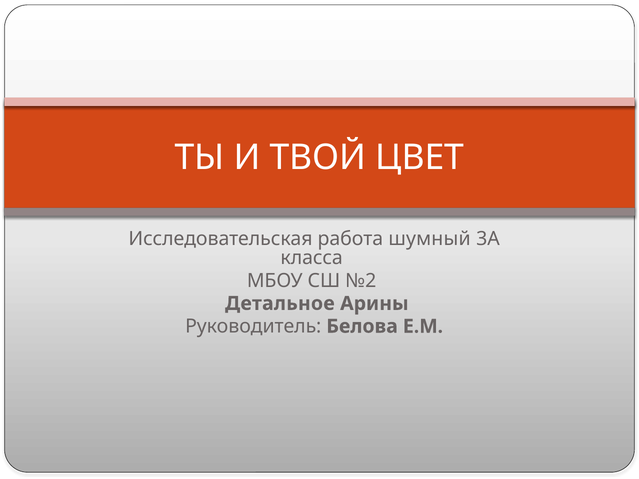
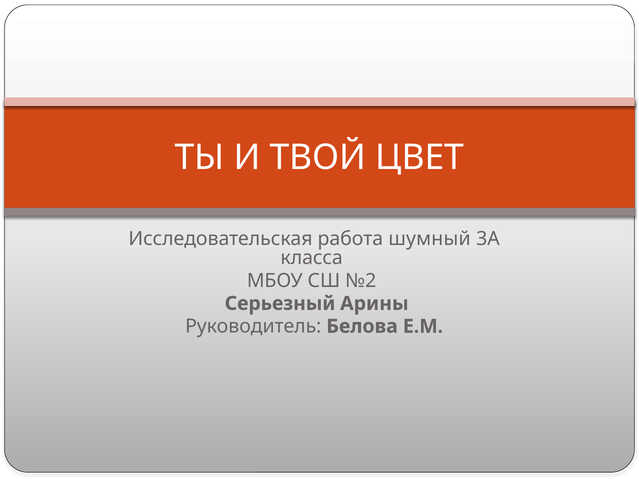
Детальное: Детальное -> Серьезный (280, 304)
